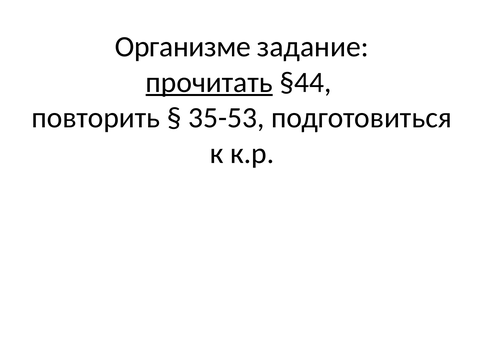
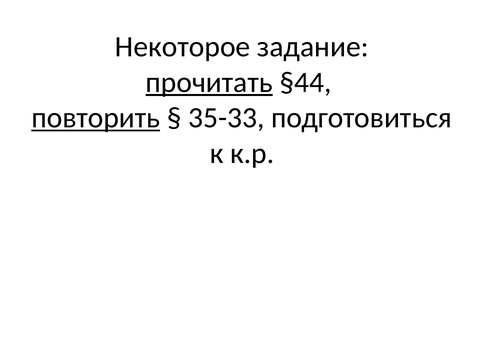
Организме: Организме -> Некоторое (183, 47)
повторить underline: none -> present (96, 118)
35-53: 35-53 -> 35-33 (226, 118)
